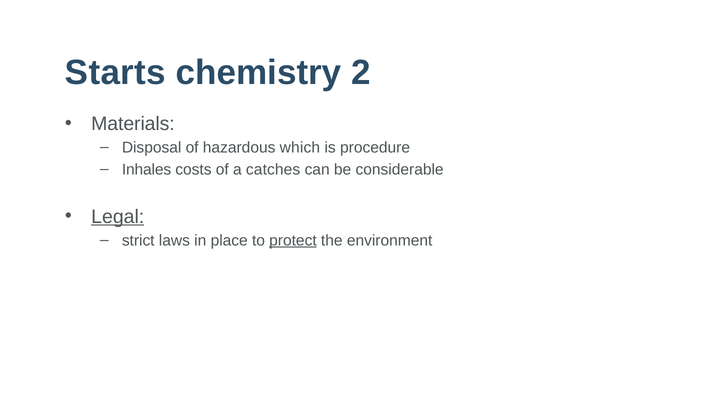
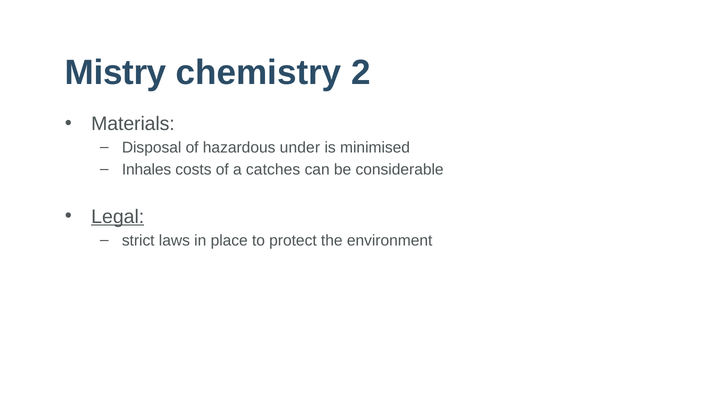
Starts: Starts -> Mistry (116, 72)
which: which -> under (300, 147)
procedure: procedure -> minimised (375, 147)
protect underline: present -> none (293, 240)
